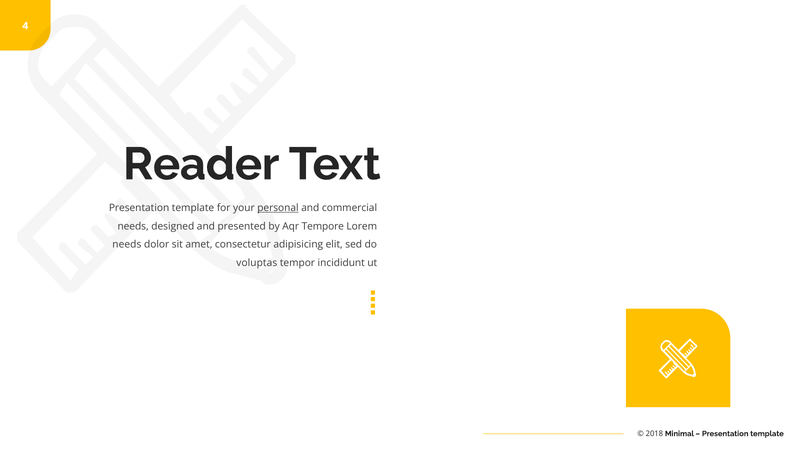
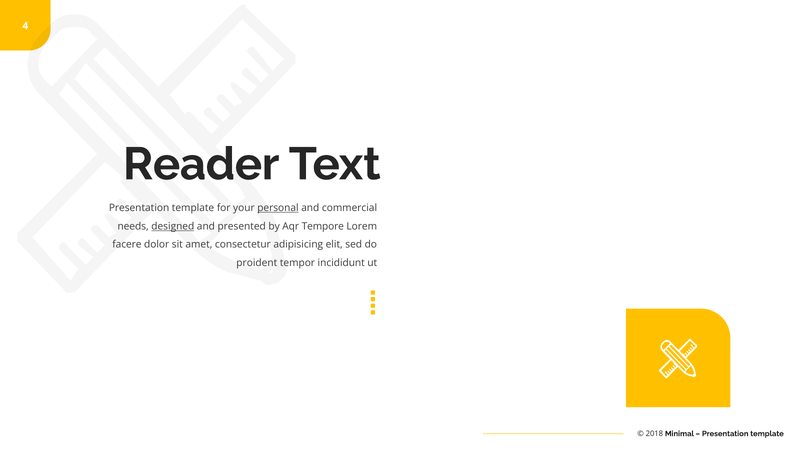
designed underline: none -> present (173, 227)
needs: needs -> facere (127, 245)
voluptas: voluptas -> proident (257, 263)
